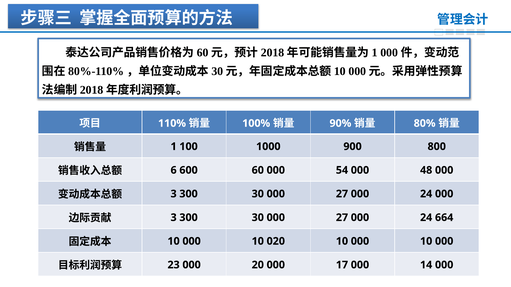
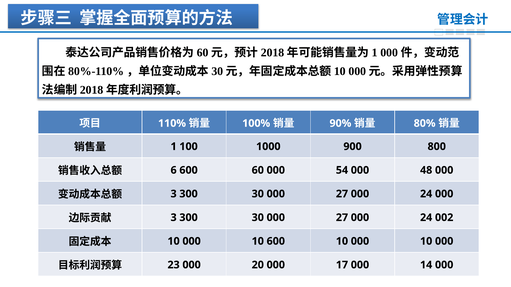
664: 664 -> 002 (444, 218)
10 020: 020 -> 600 (276, 242)
